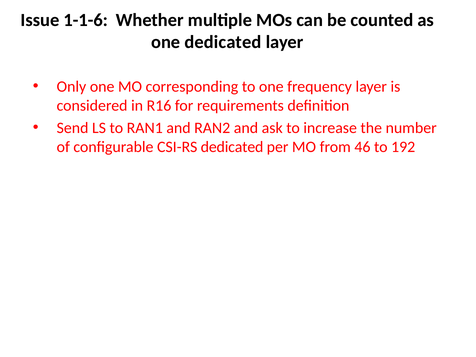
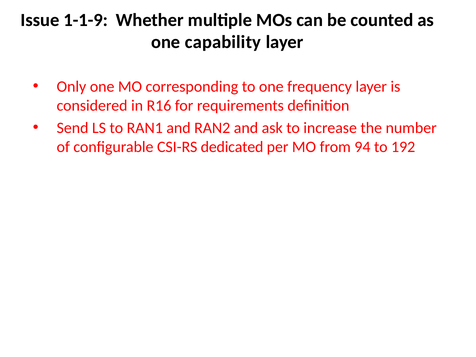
1-1-6: 1-1-6 -> 1-1-9 (86, 20)
one dedicated: dedicated -> capability (223, 42)
46: 46 -> 94 (362, 147)
